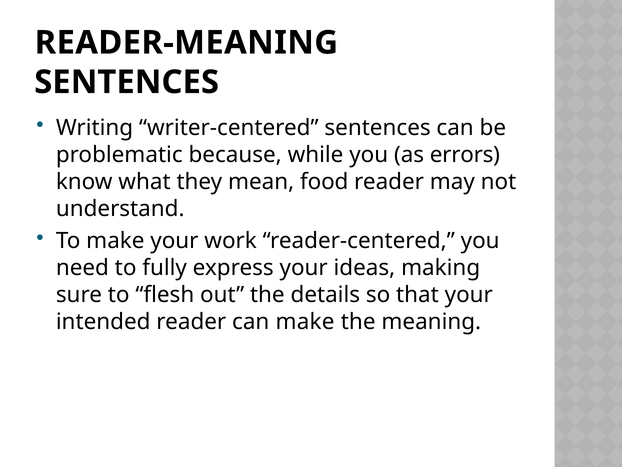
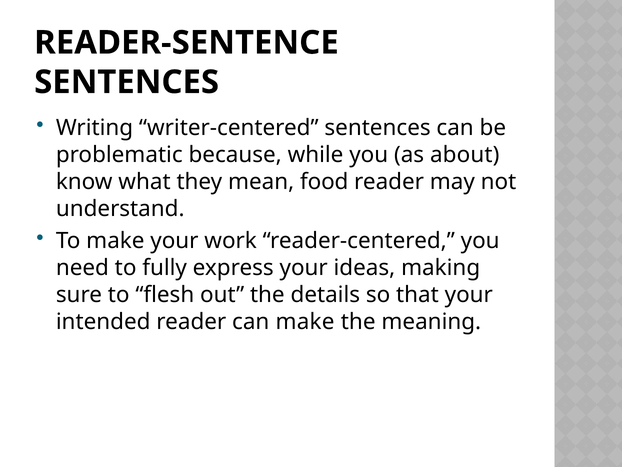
READER-MEANING: READER-MEANING -> READER-SENTENCE (186, 43)
errors: errors -> about (465, 155)
